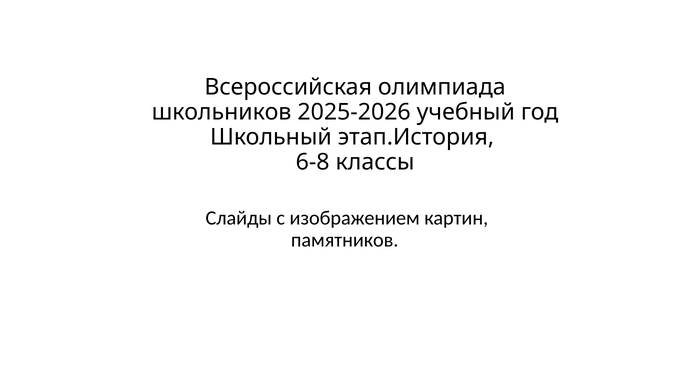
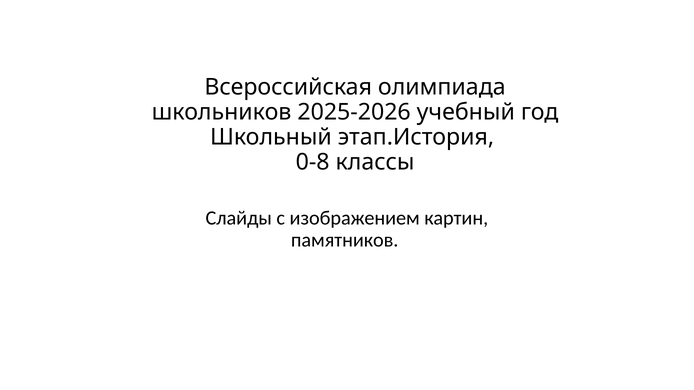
6-8: 6-8 -> 0-8 (313, 162)
